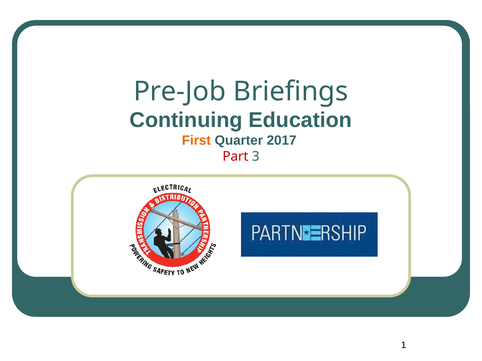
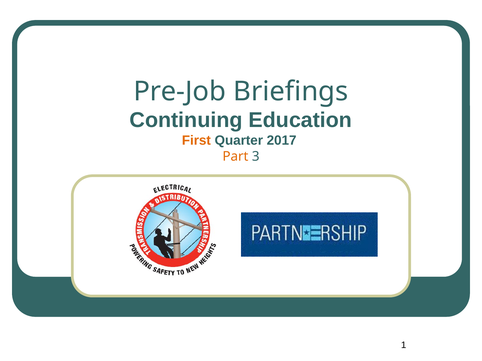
Part colour: red -> orange (235, 157)
